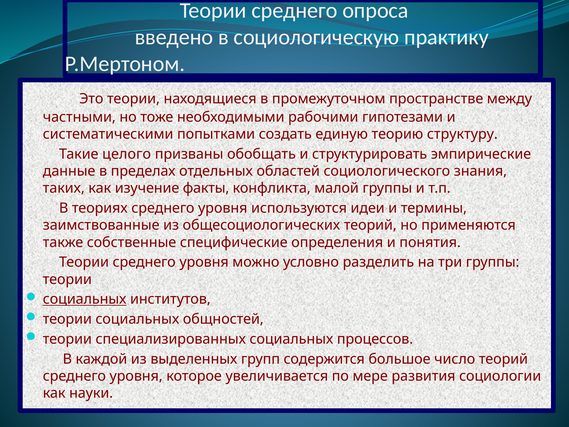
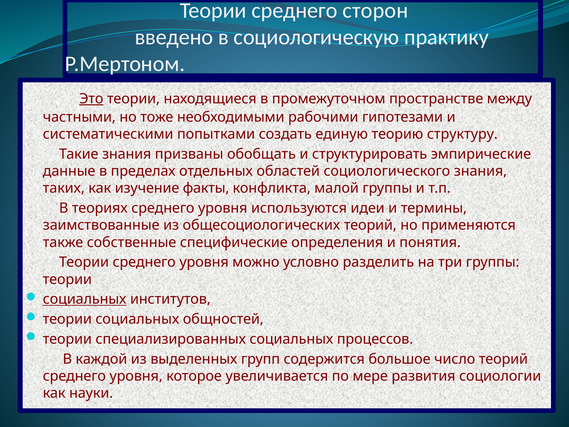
опроса: опроса -> сторон (375, 11)
Это underline: none -> present (91, 99)
Такие целого: целого -> знания (127, 154)
